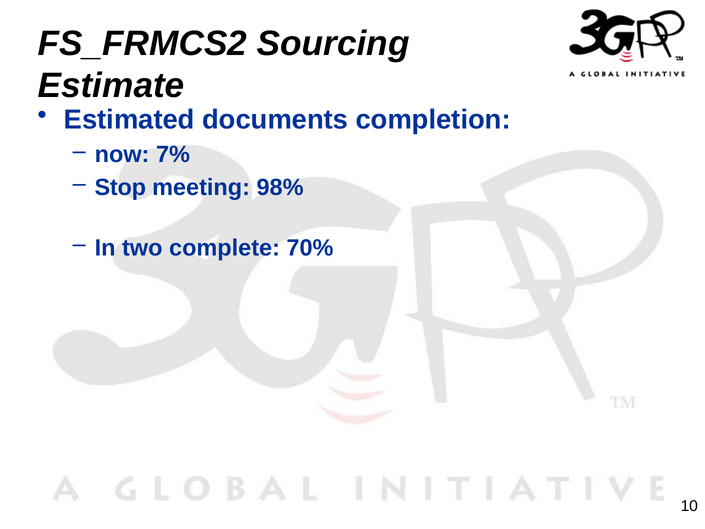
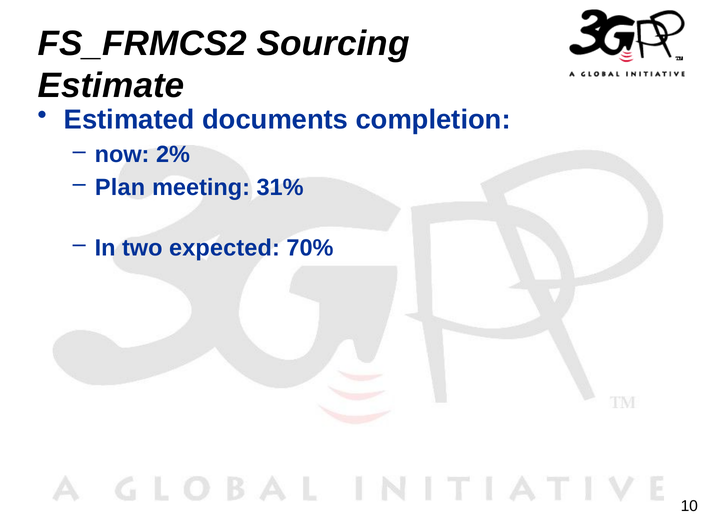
7%: 7% -> 2% (173, 155)
Stop: Stop -> Plan (120, 187)
98%: 98% -> 31% (280, 187)
complete: complete -> expected (224, 248)
